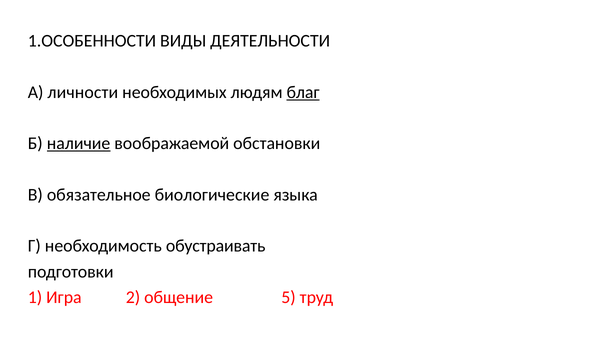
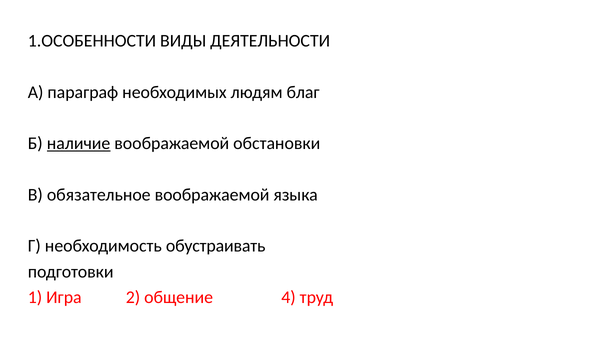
личности: личности -> параграф (83, 92)
благ underline: present -> none (303, 92)
обязательное биологические: биологические -> воображаемой (212, 195)
5: 5 -> 4 (289, 297)
